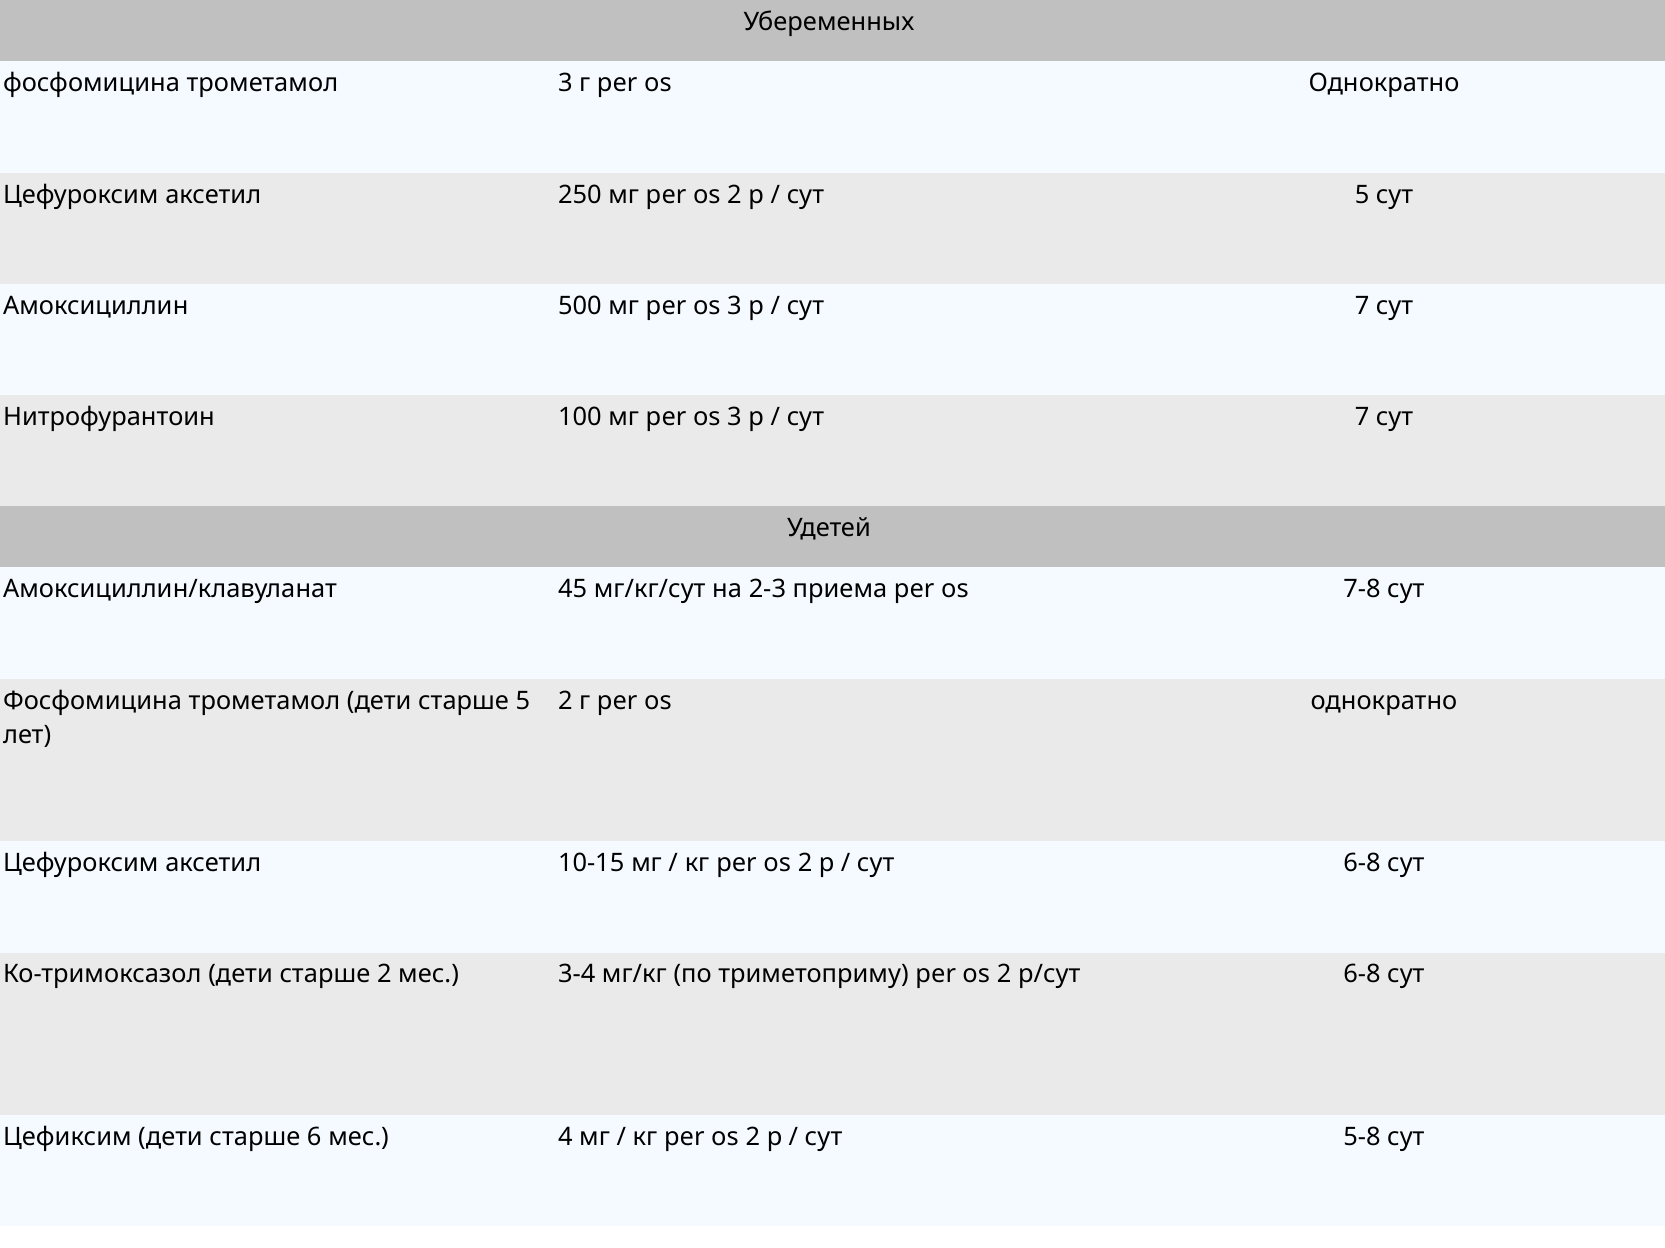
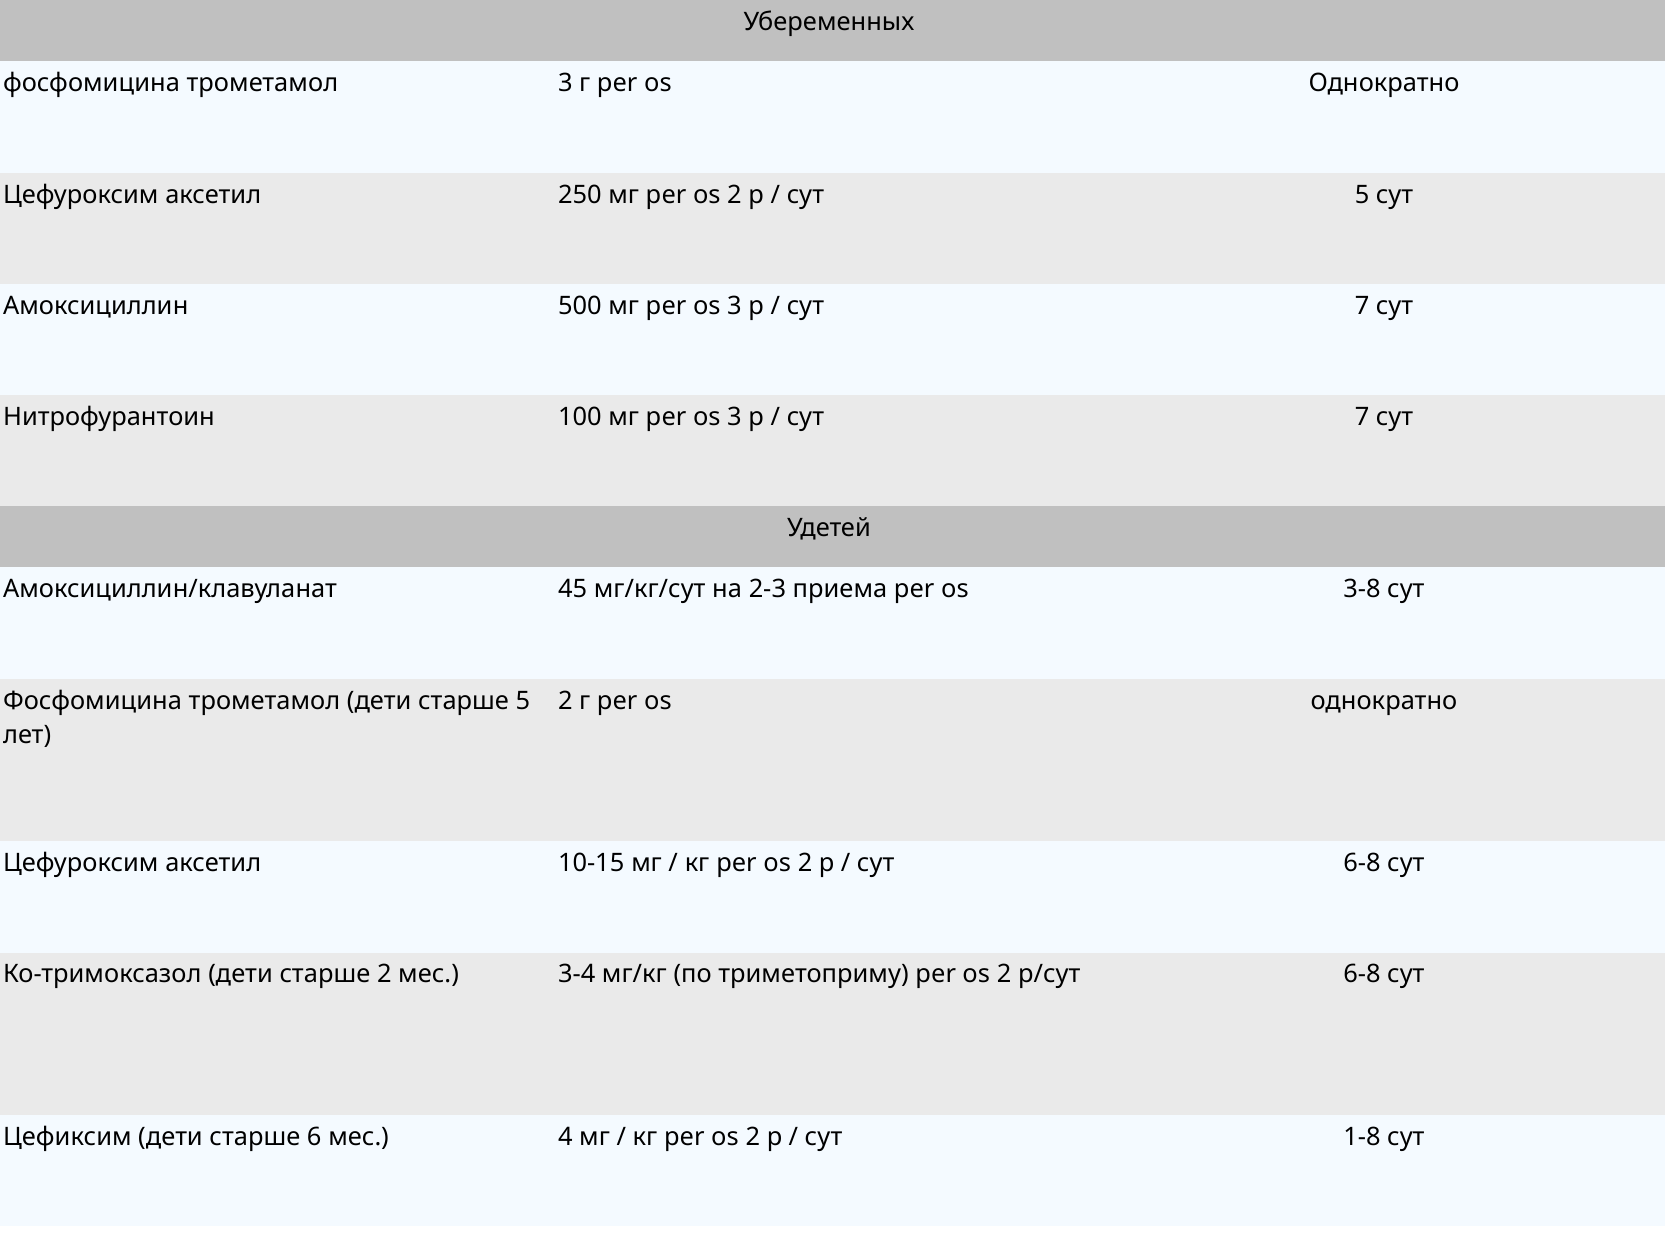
7-8: 7-8 -> 3-8 (1362, 589)
5-8: 5-8 -> 1-8 (1362, 1137)
